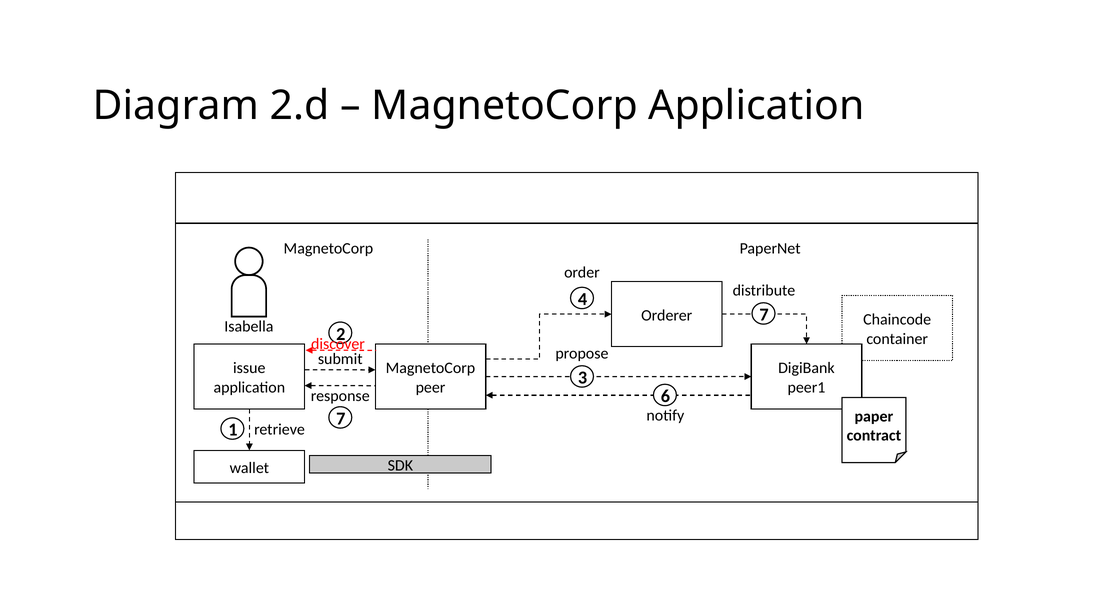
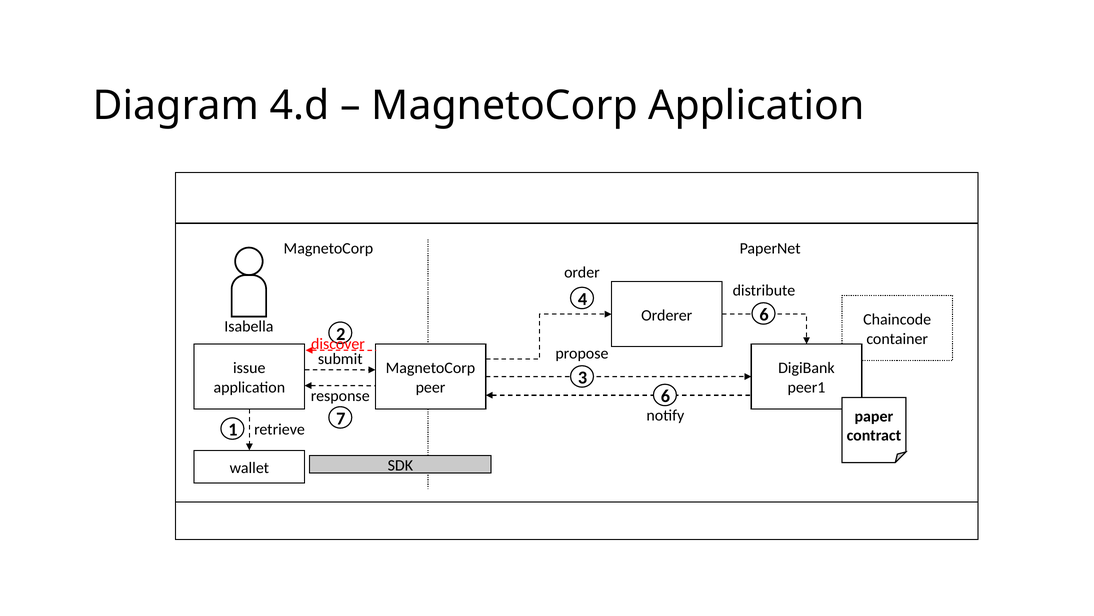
2.d: 2.d -> 4.d (300, 106)
Orderer 7: 7 -> 6 (764, 314)
